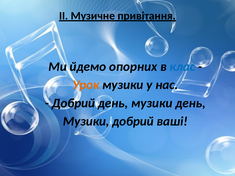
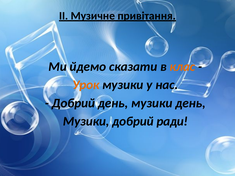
опорних: опорних -> сказати (133, 67)
клас colour: blue -> orange (182, 67)
ваші: ваші -> ради (172, 121)
